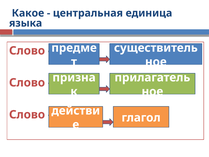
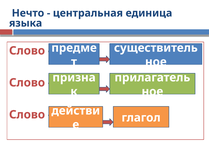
Какое: Какое -> Нечто (28, 13)
